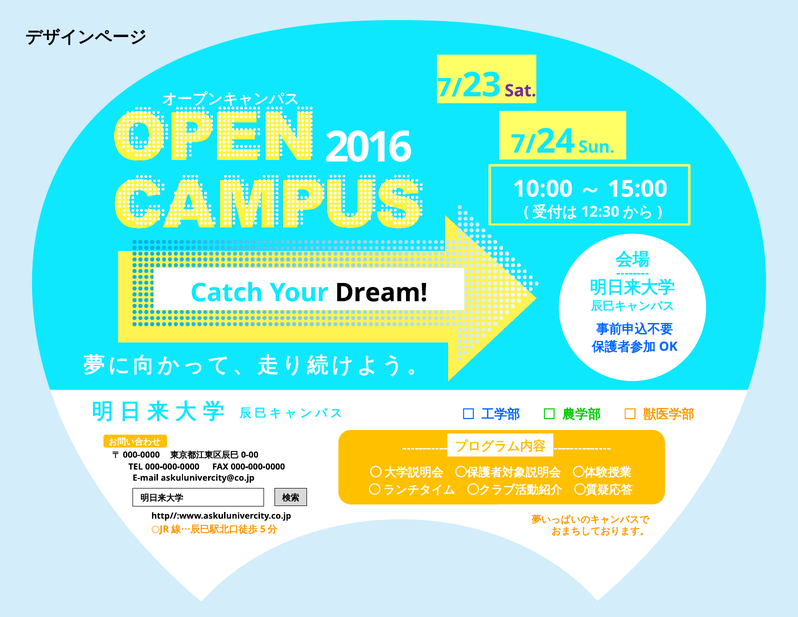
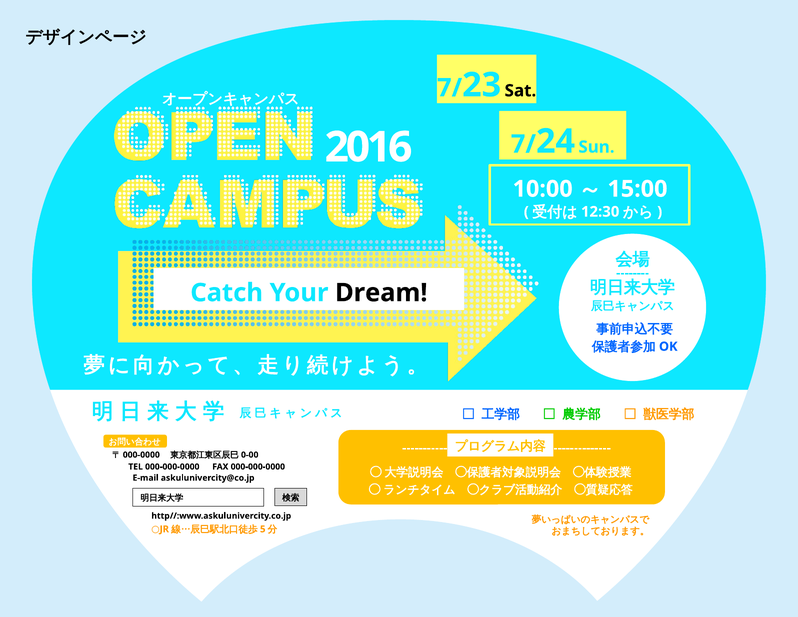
Sat colour: purple -> black (520, 91)
